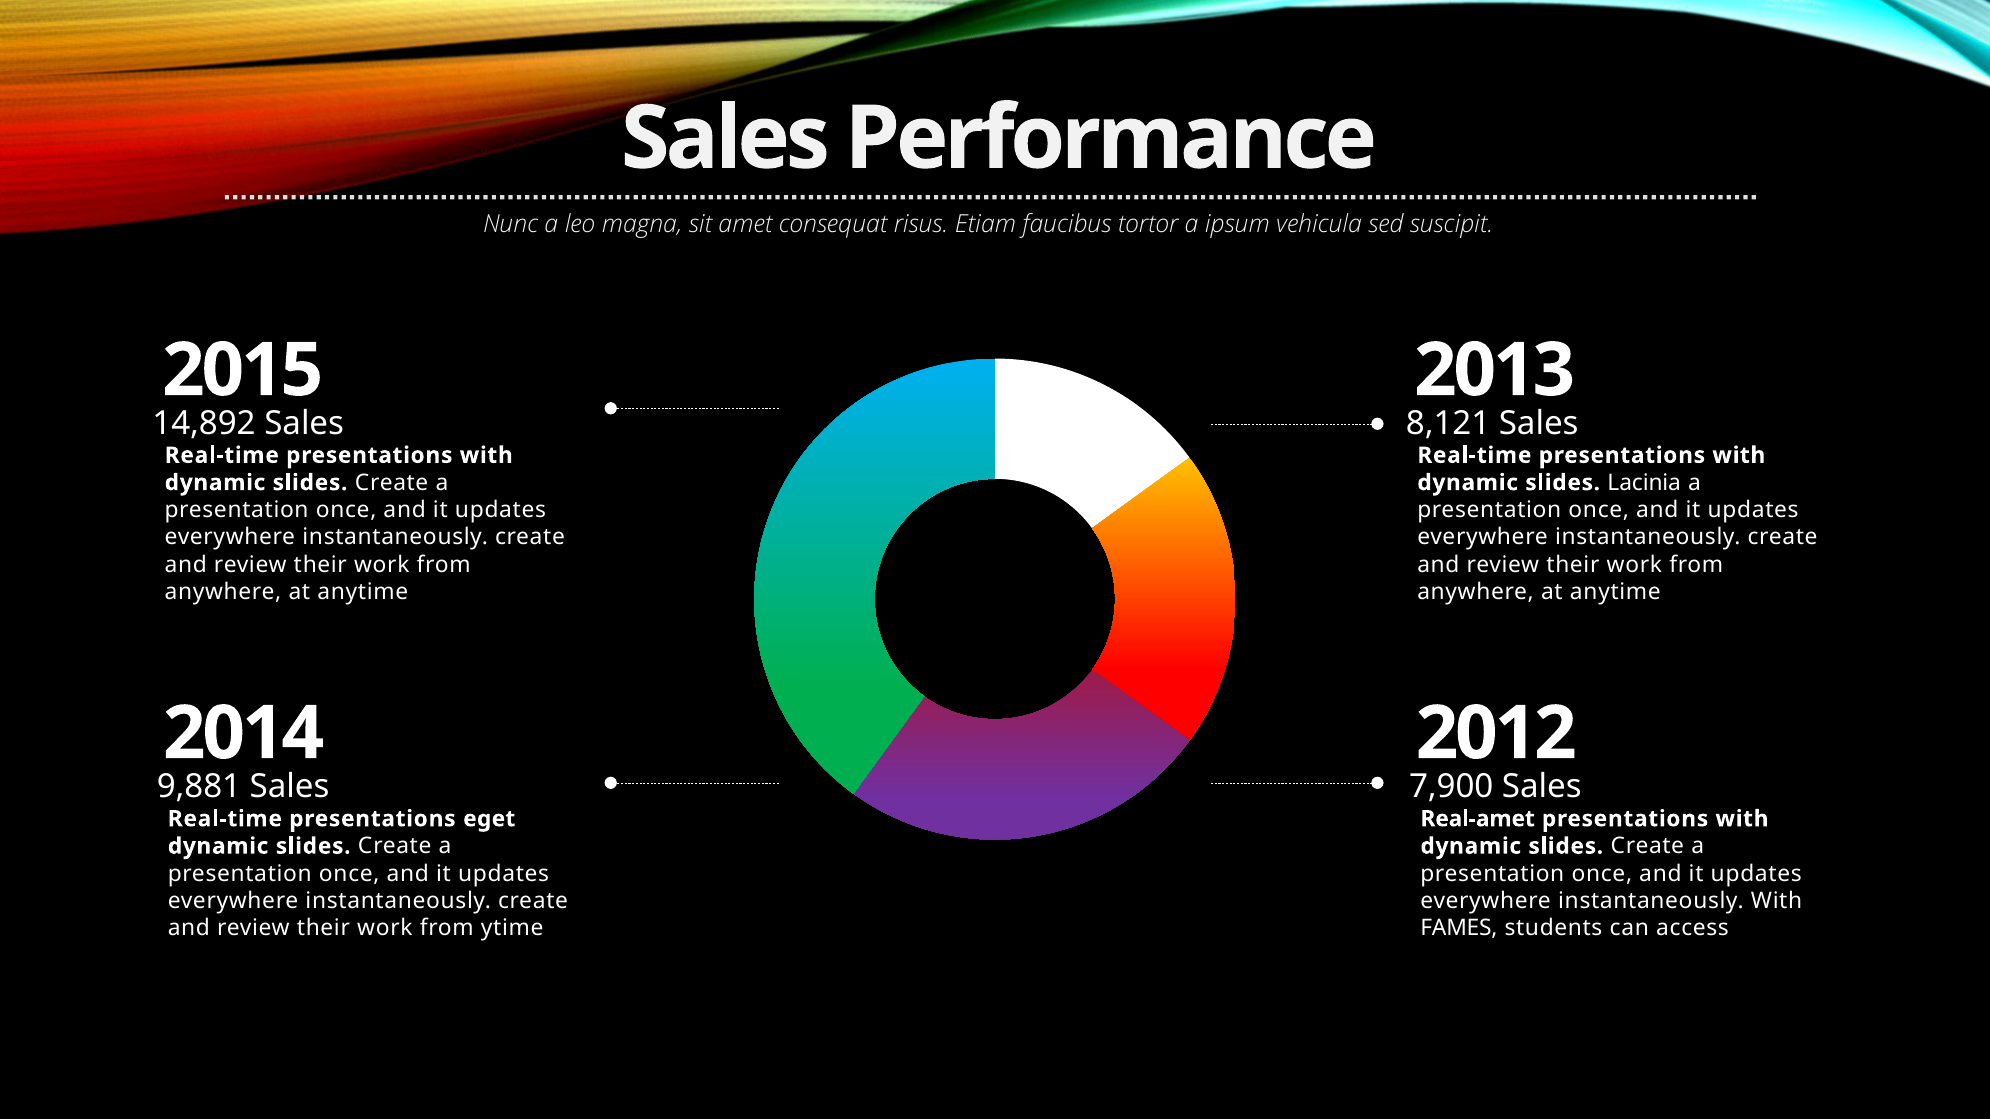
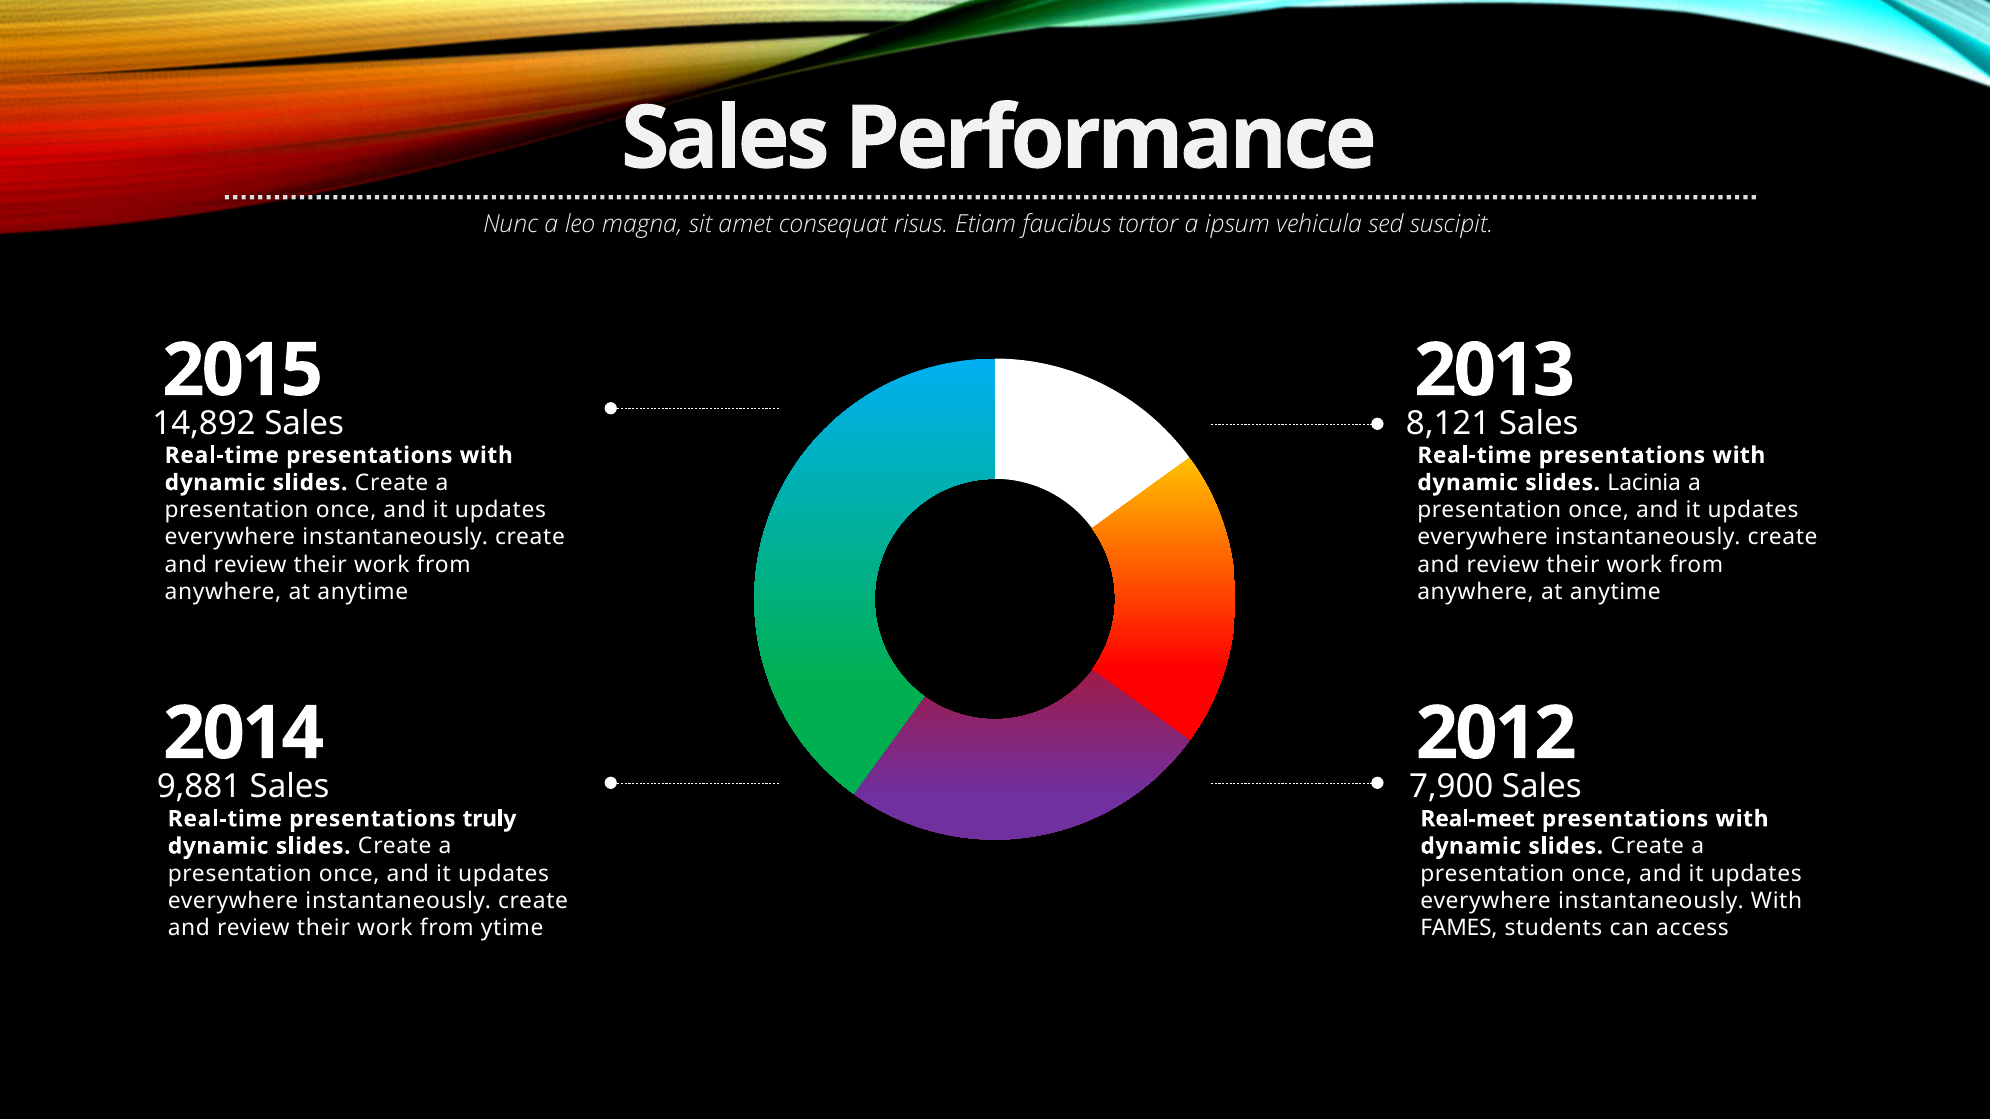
eget: eget -> truly (489, 819)
Real-amet: Real-amet -> Real-meet (1478, 819)
